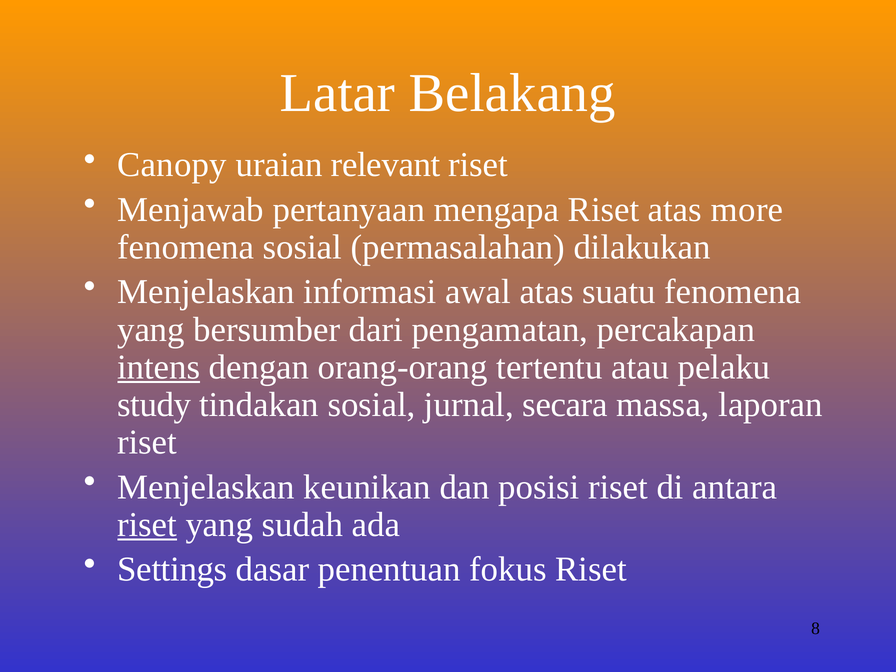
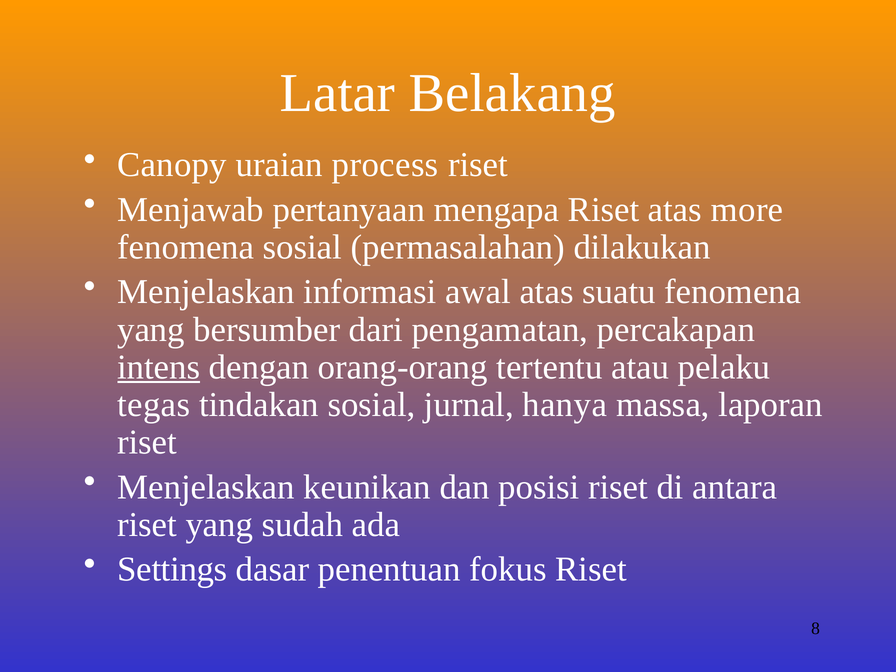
relevant: relevant -> process (385, 165)
study: study -> tegas (154, 405)
secara: secara -> hanya (565, 405)
riset underline: present -> none (147, 525)
